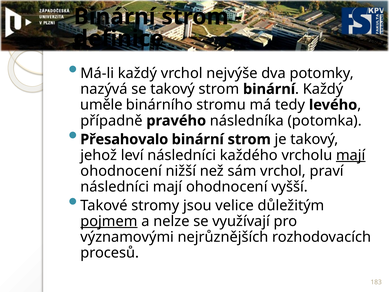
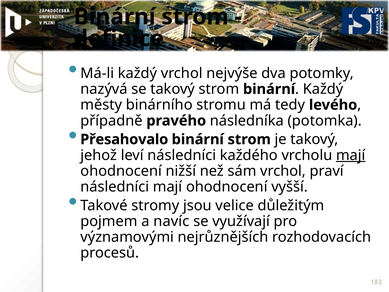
uměle: uměle -> městy (101, 105)
pojmem underline: present -> none (109, 221)
nelze: nelze -> navíc (171, 221)
